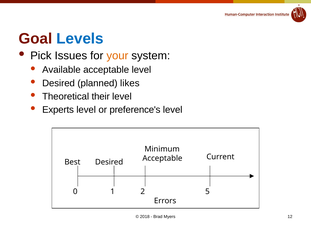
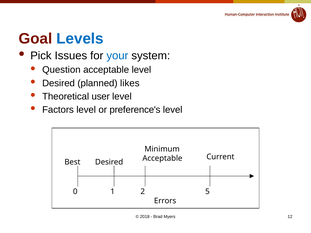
your colour: orange -> blue (117, 56)
Available: Available -> Question (61, 70)
their: their -> user (101, 97)
Experts: Experts -> Factors (58, 110)
